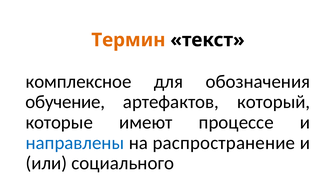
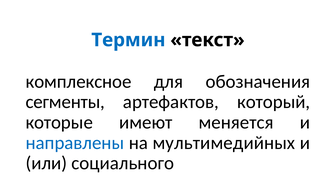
Термин colour: orange -> blue (128, 40)
обучение: обучение -> сегменты (65, 102)
процессе: процессе -> меняется (236, 122)
распространение: распространение -> мультимедийных (224, 143)
